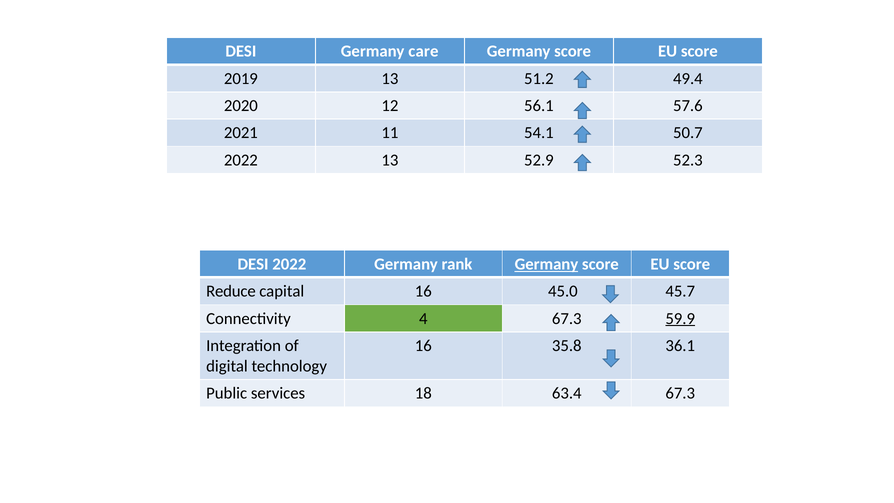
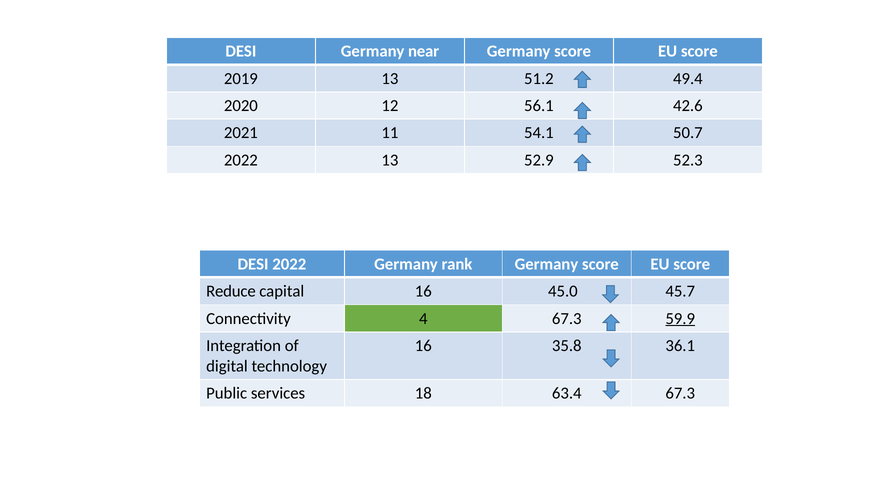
care: care -> near (424, 51)
57.6: 57.6 -> 42.6 (688, 106)
Germany underline: present -> none (546, 264)
